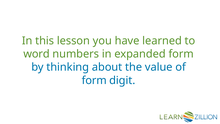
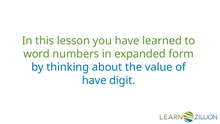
form: form -> have (94, 80)
